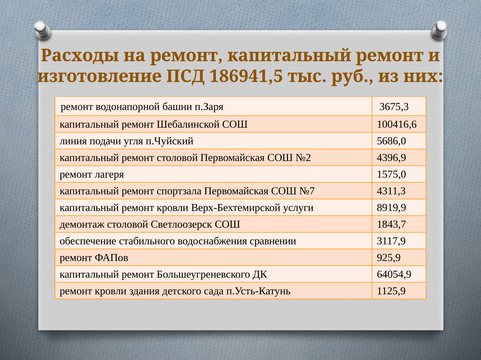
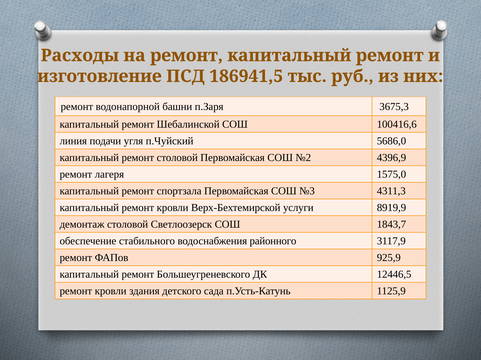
№7: №7 -> №3 (307, 191)
сравнении: сравнении -> районного (273, 241)
64054,9: 64054,9 -> 12446,5 (394, 275)
